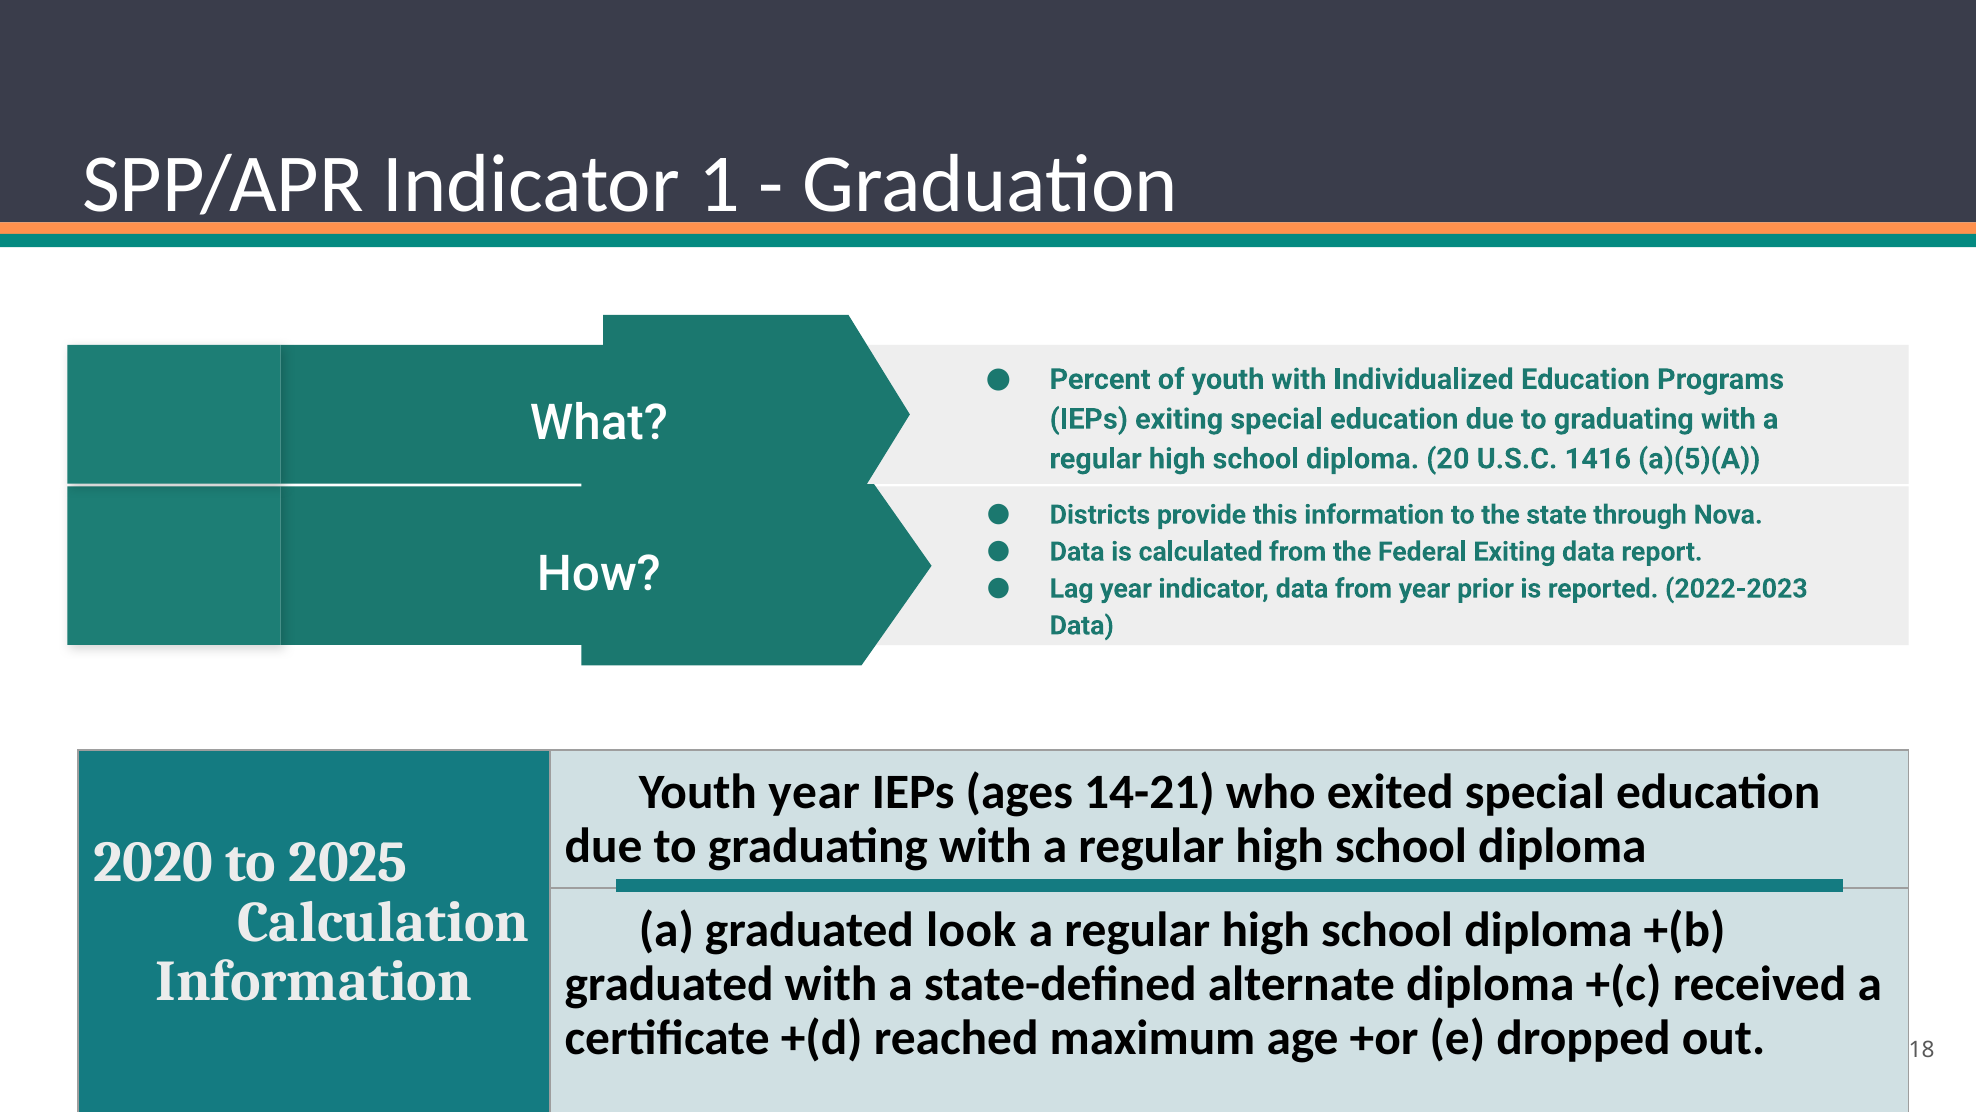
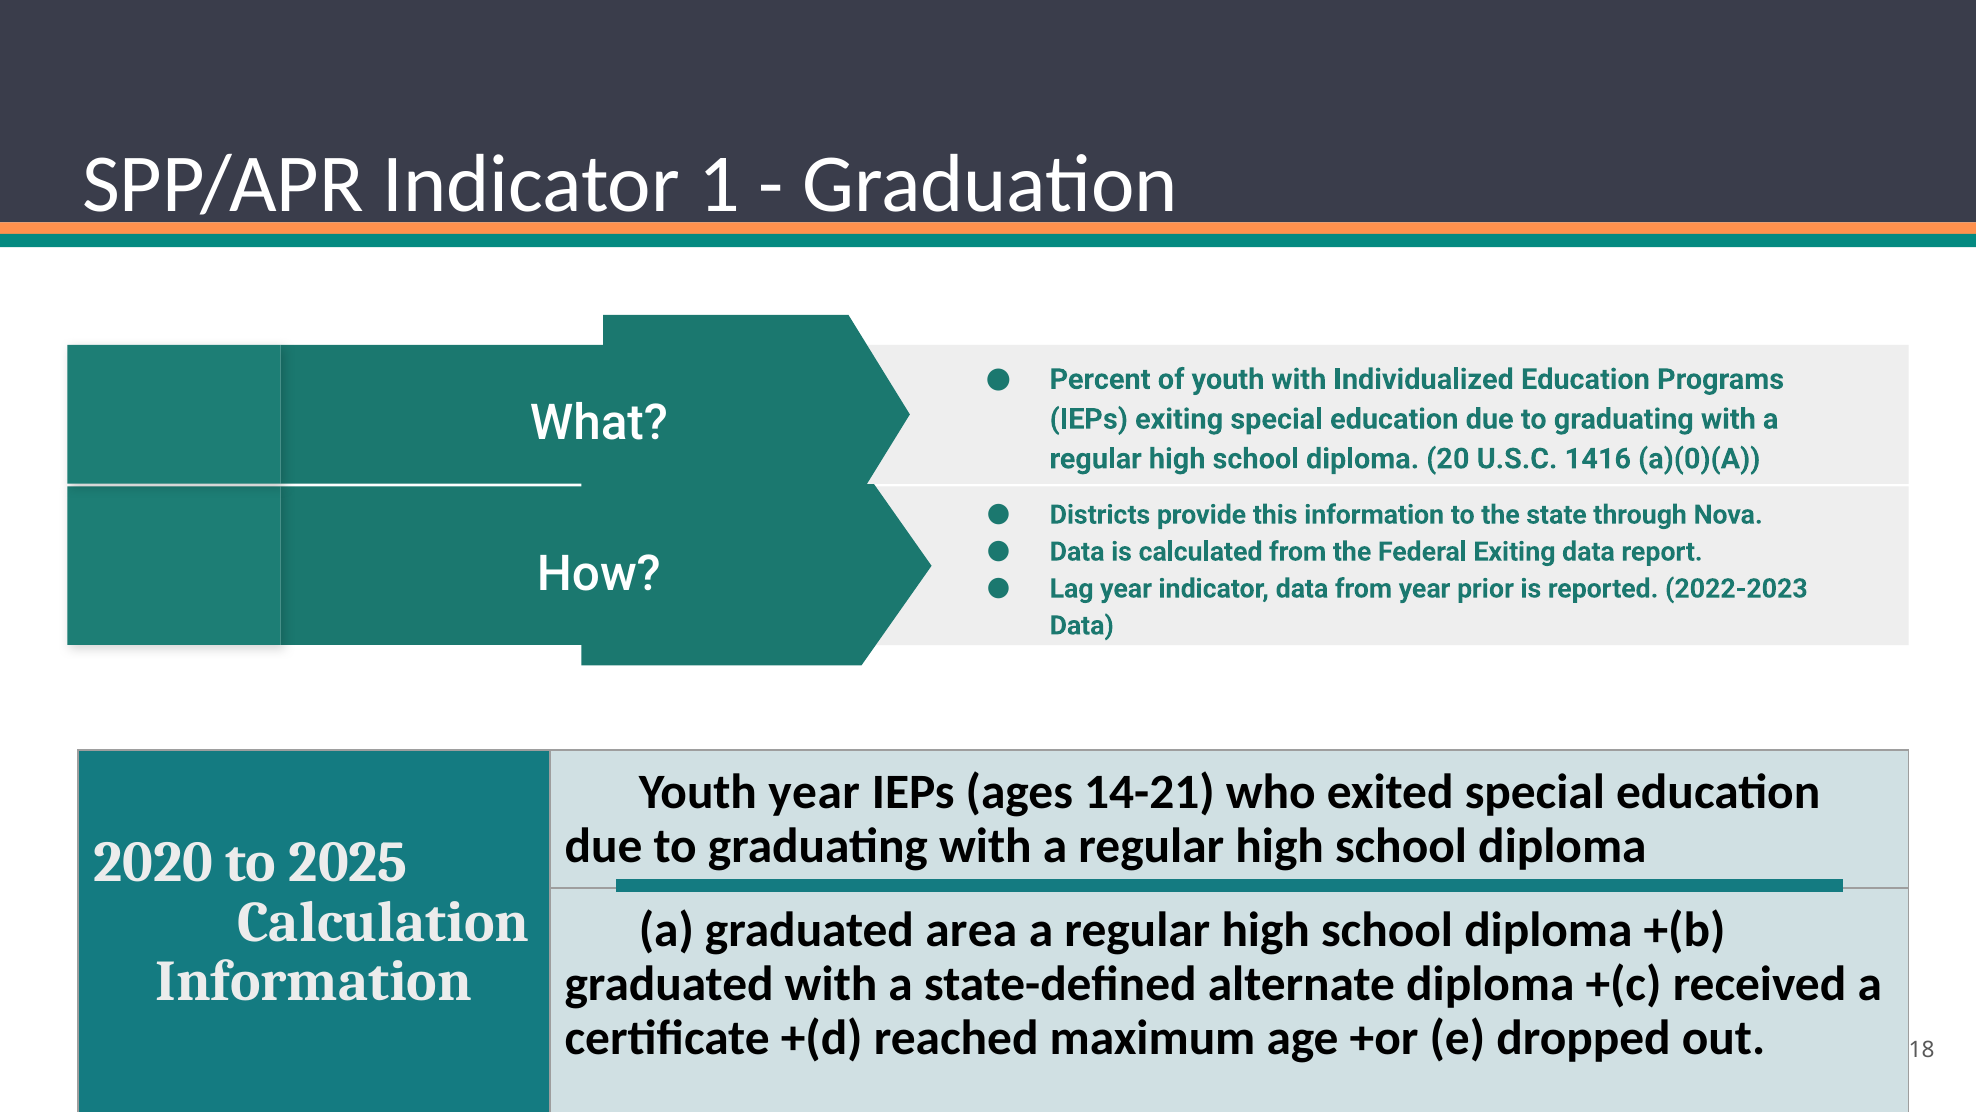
a)(5)(A: a)(5)(A -> a)(0)(A (1699, 459)
look: look -> area (971, 929)
